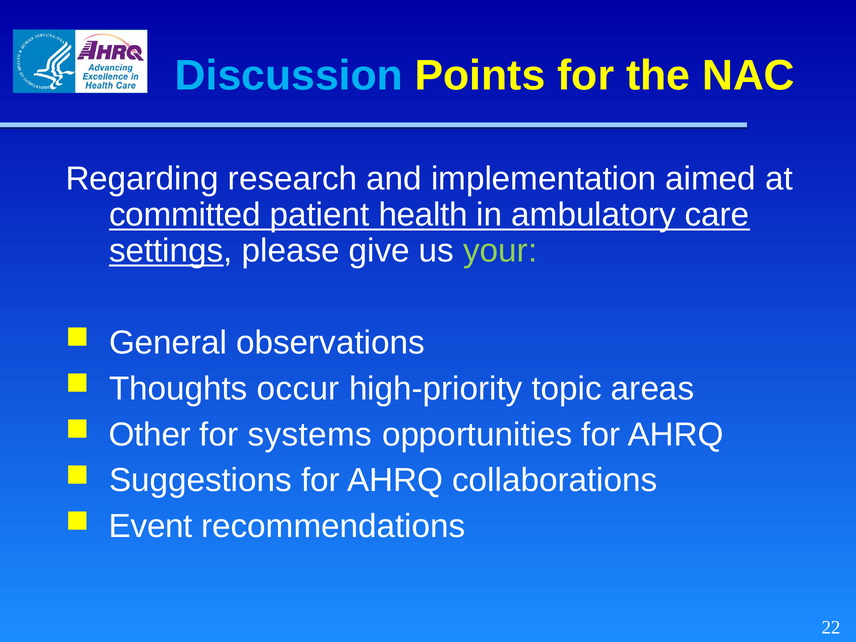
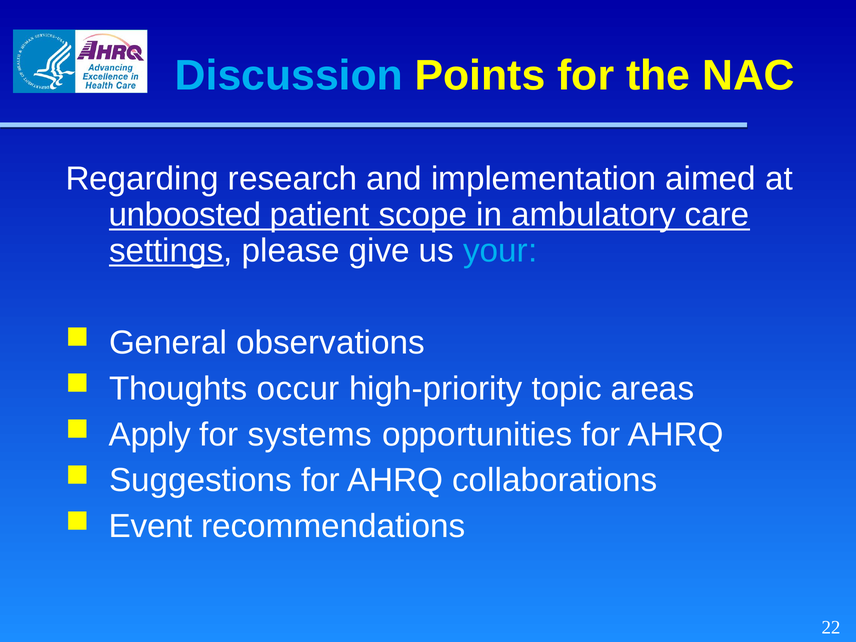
committed: committed -> unboosted (185, 215)
health: health -> scope (423, 215)
your colour: light green -> light blue (500, 251)
Other: Other -> Apply (150, 435)
